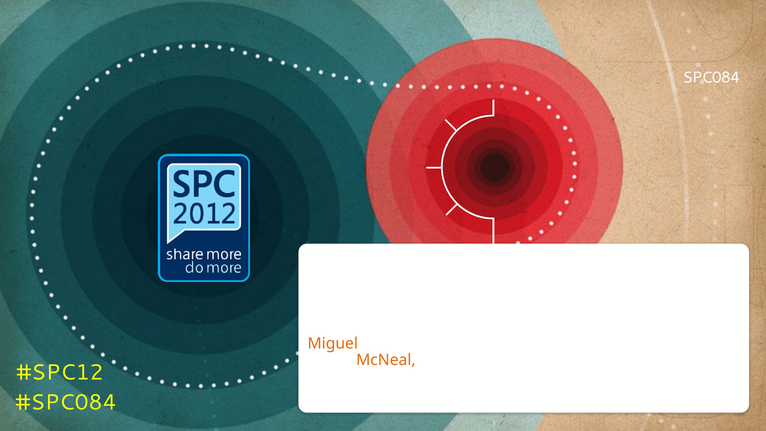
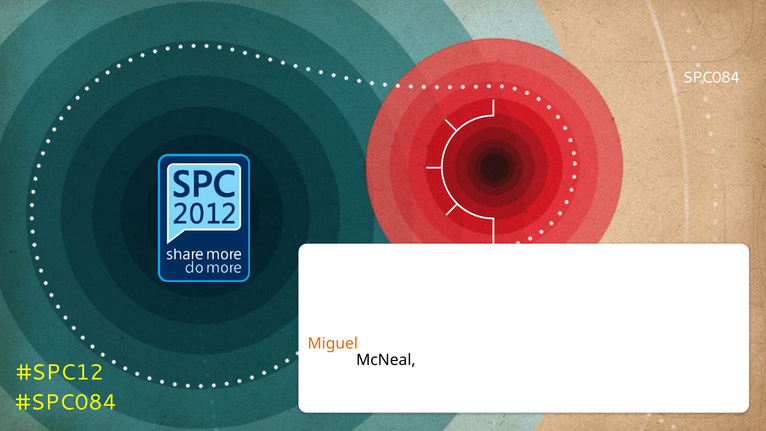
McNeal colour: orange -> black (386, 360)
